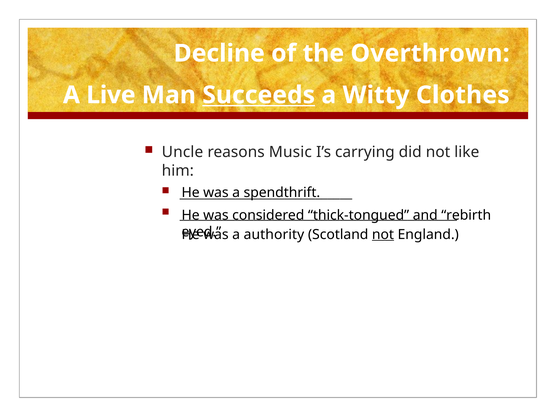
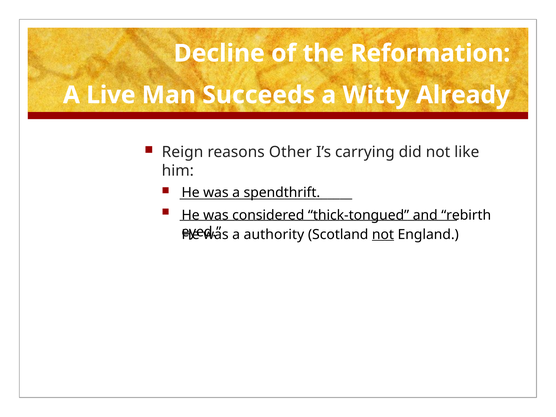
Overthrown: Overthrown -> Reformation (430, 53)
Succeeds underline: present -> none (259, 95)
Clothes: Clothes -> Already (463, 95)
Uncle: Uncle -> Reign (183, 152)
Music: Music -> Other (290, 152)
